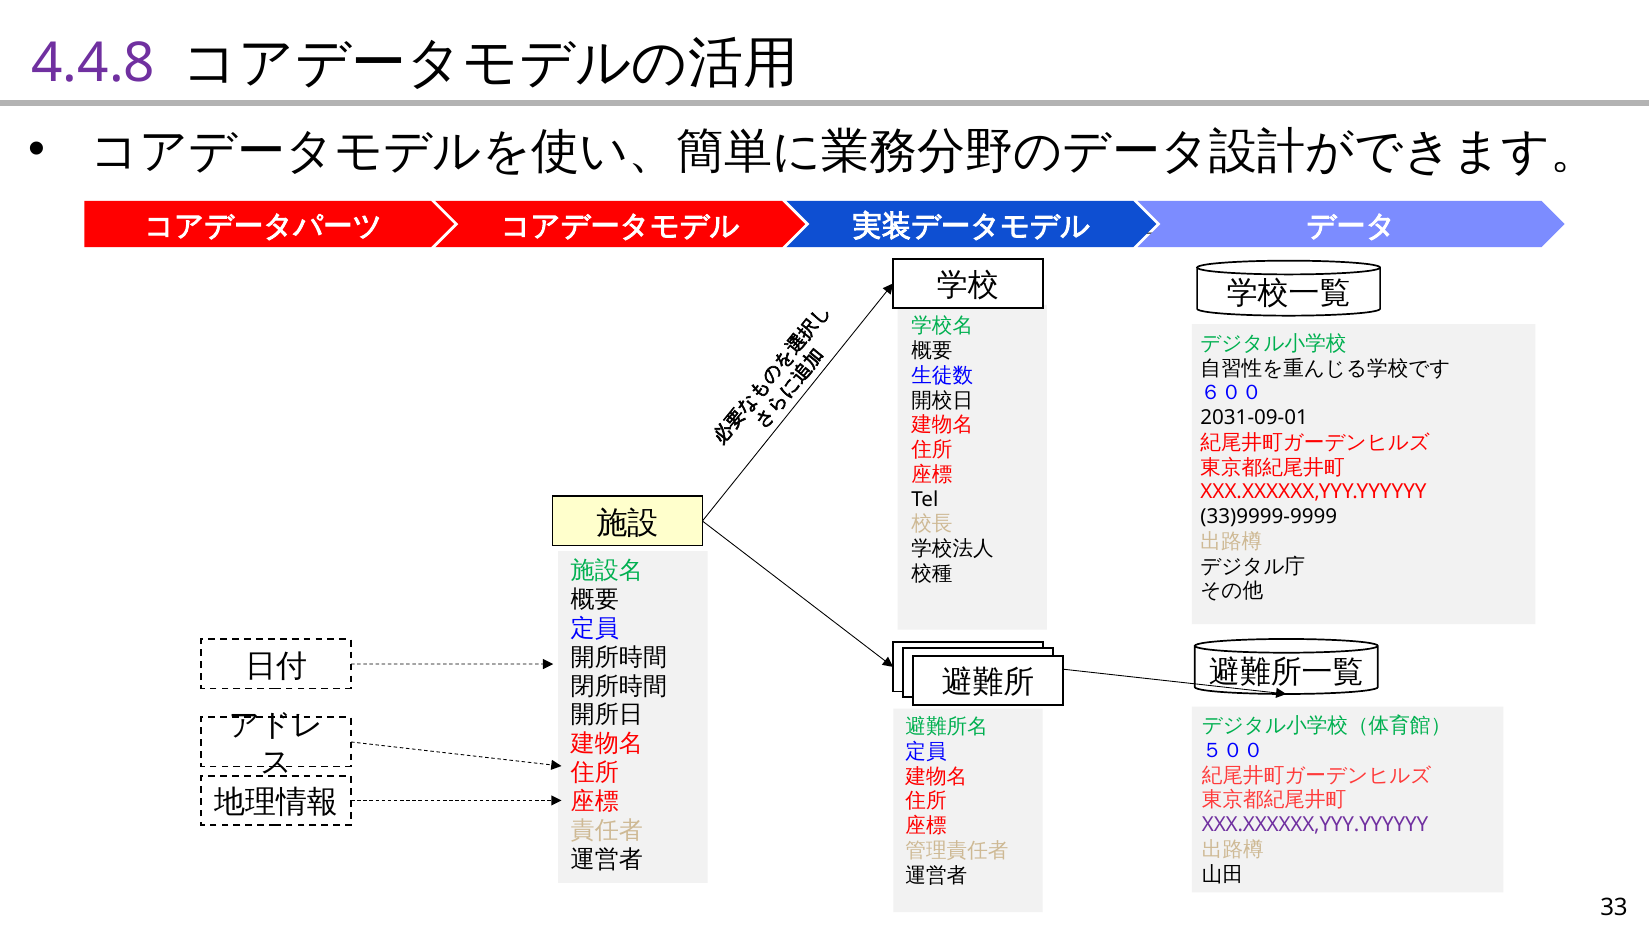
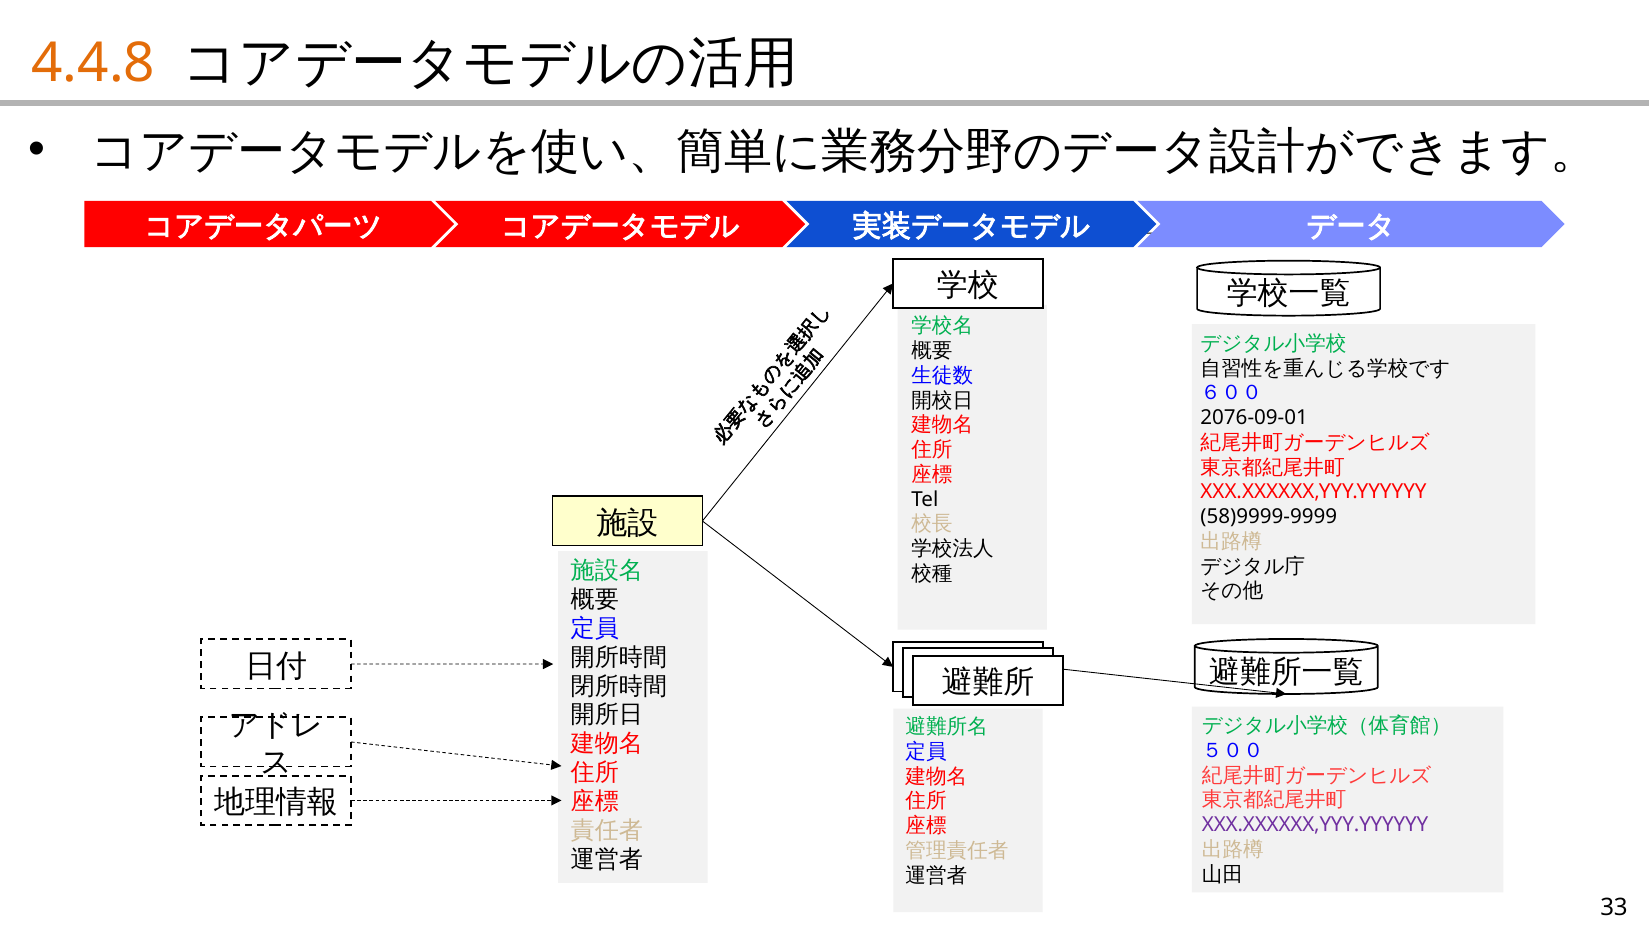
4.4.8 colour: purple -> orange (93, 64)
2031-09-01: 2031-09-01 -> 2076-09-01 (1254, 418)
33)9999-9999: 33)9999-9999 -> 58)9999-9999 (1269, 517)
